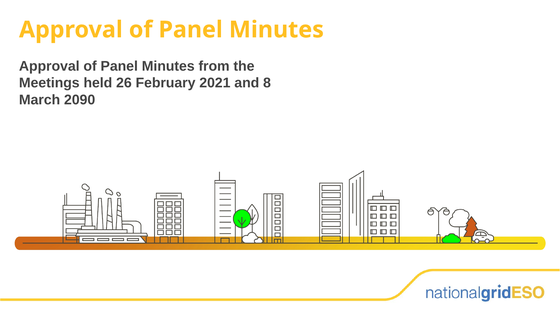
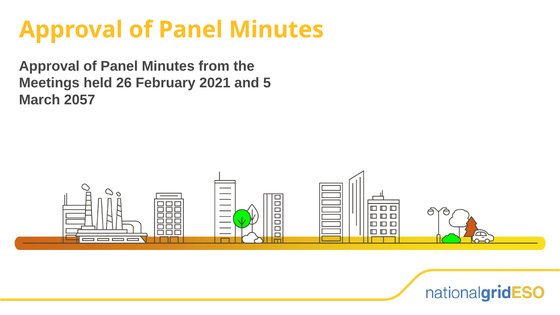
8: 8 -> 5 (267, 83)
2090: 2090 -> 2057 (80, 100)
